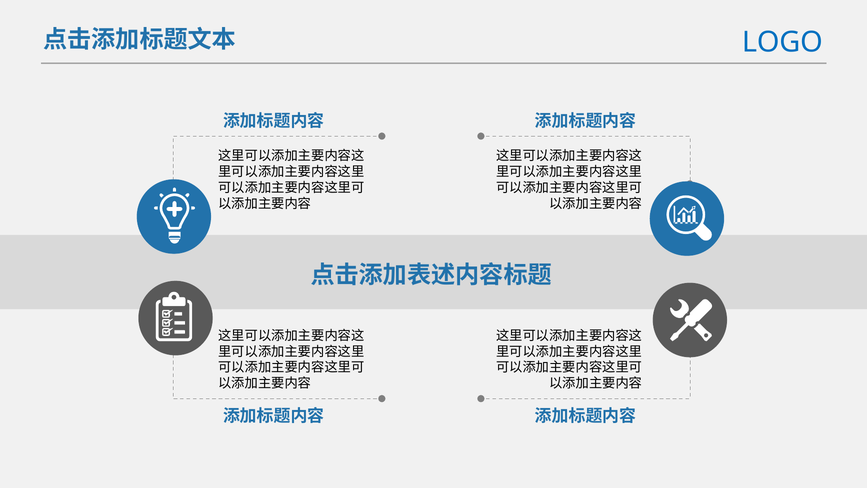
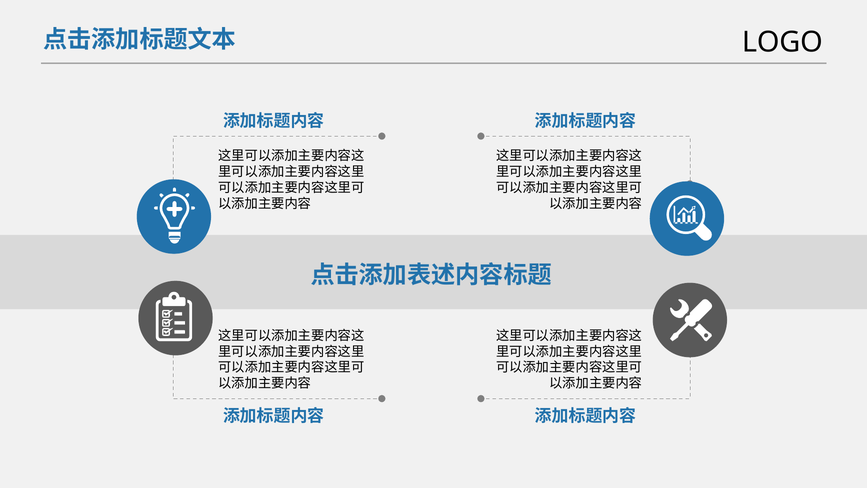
LOGO colour: blue -> black (782, 42)
